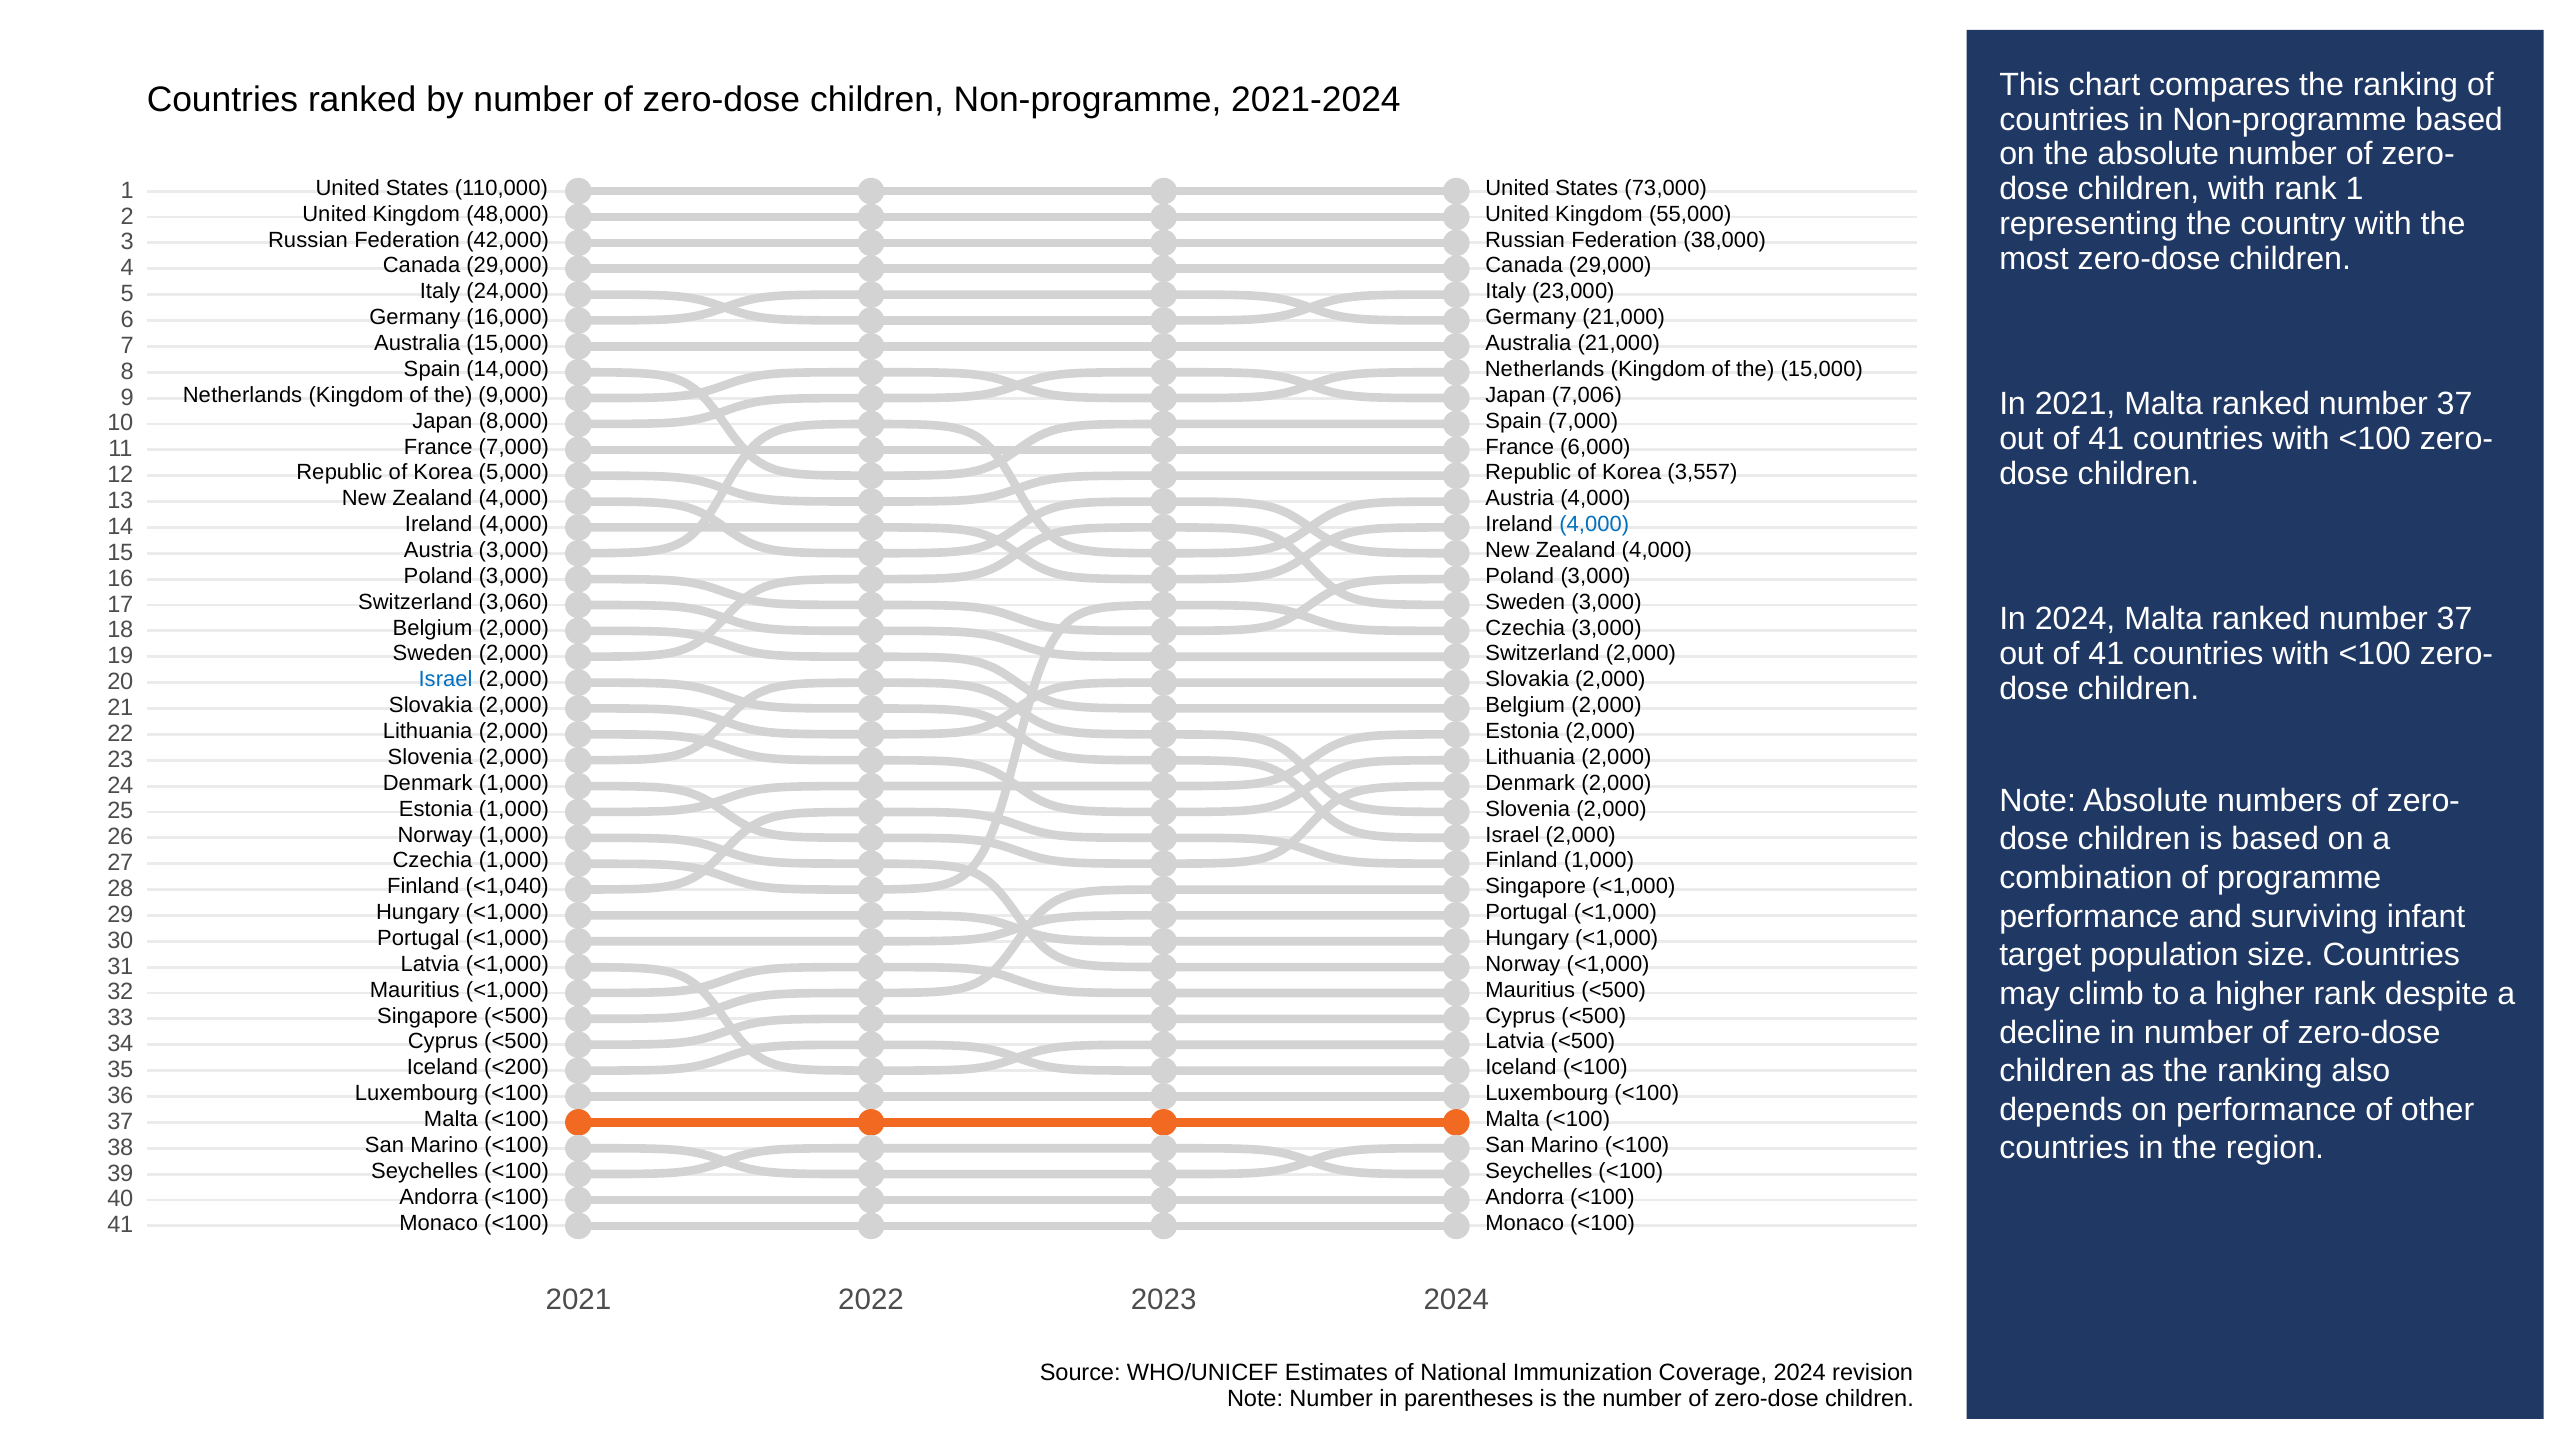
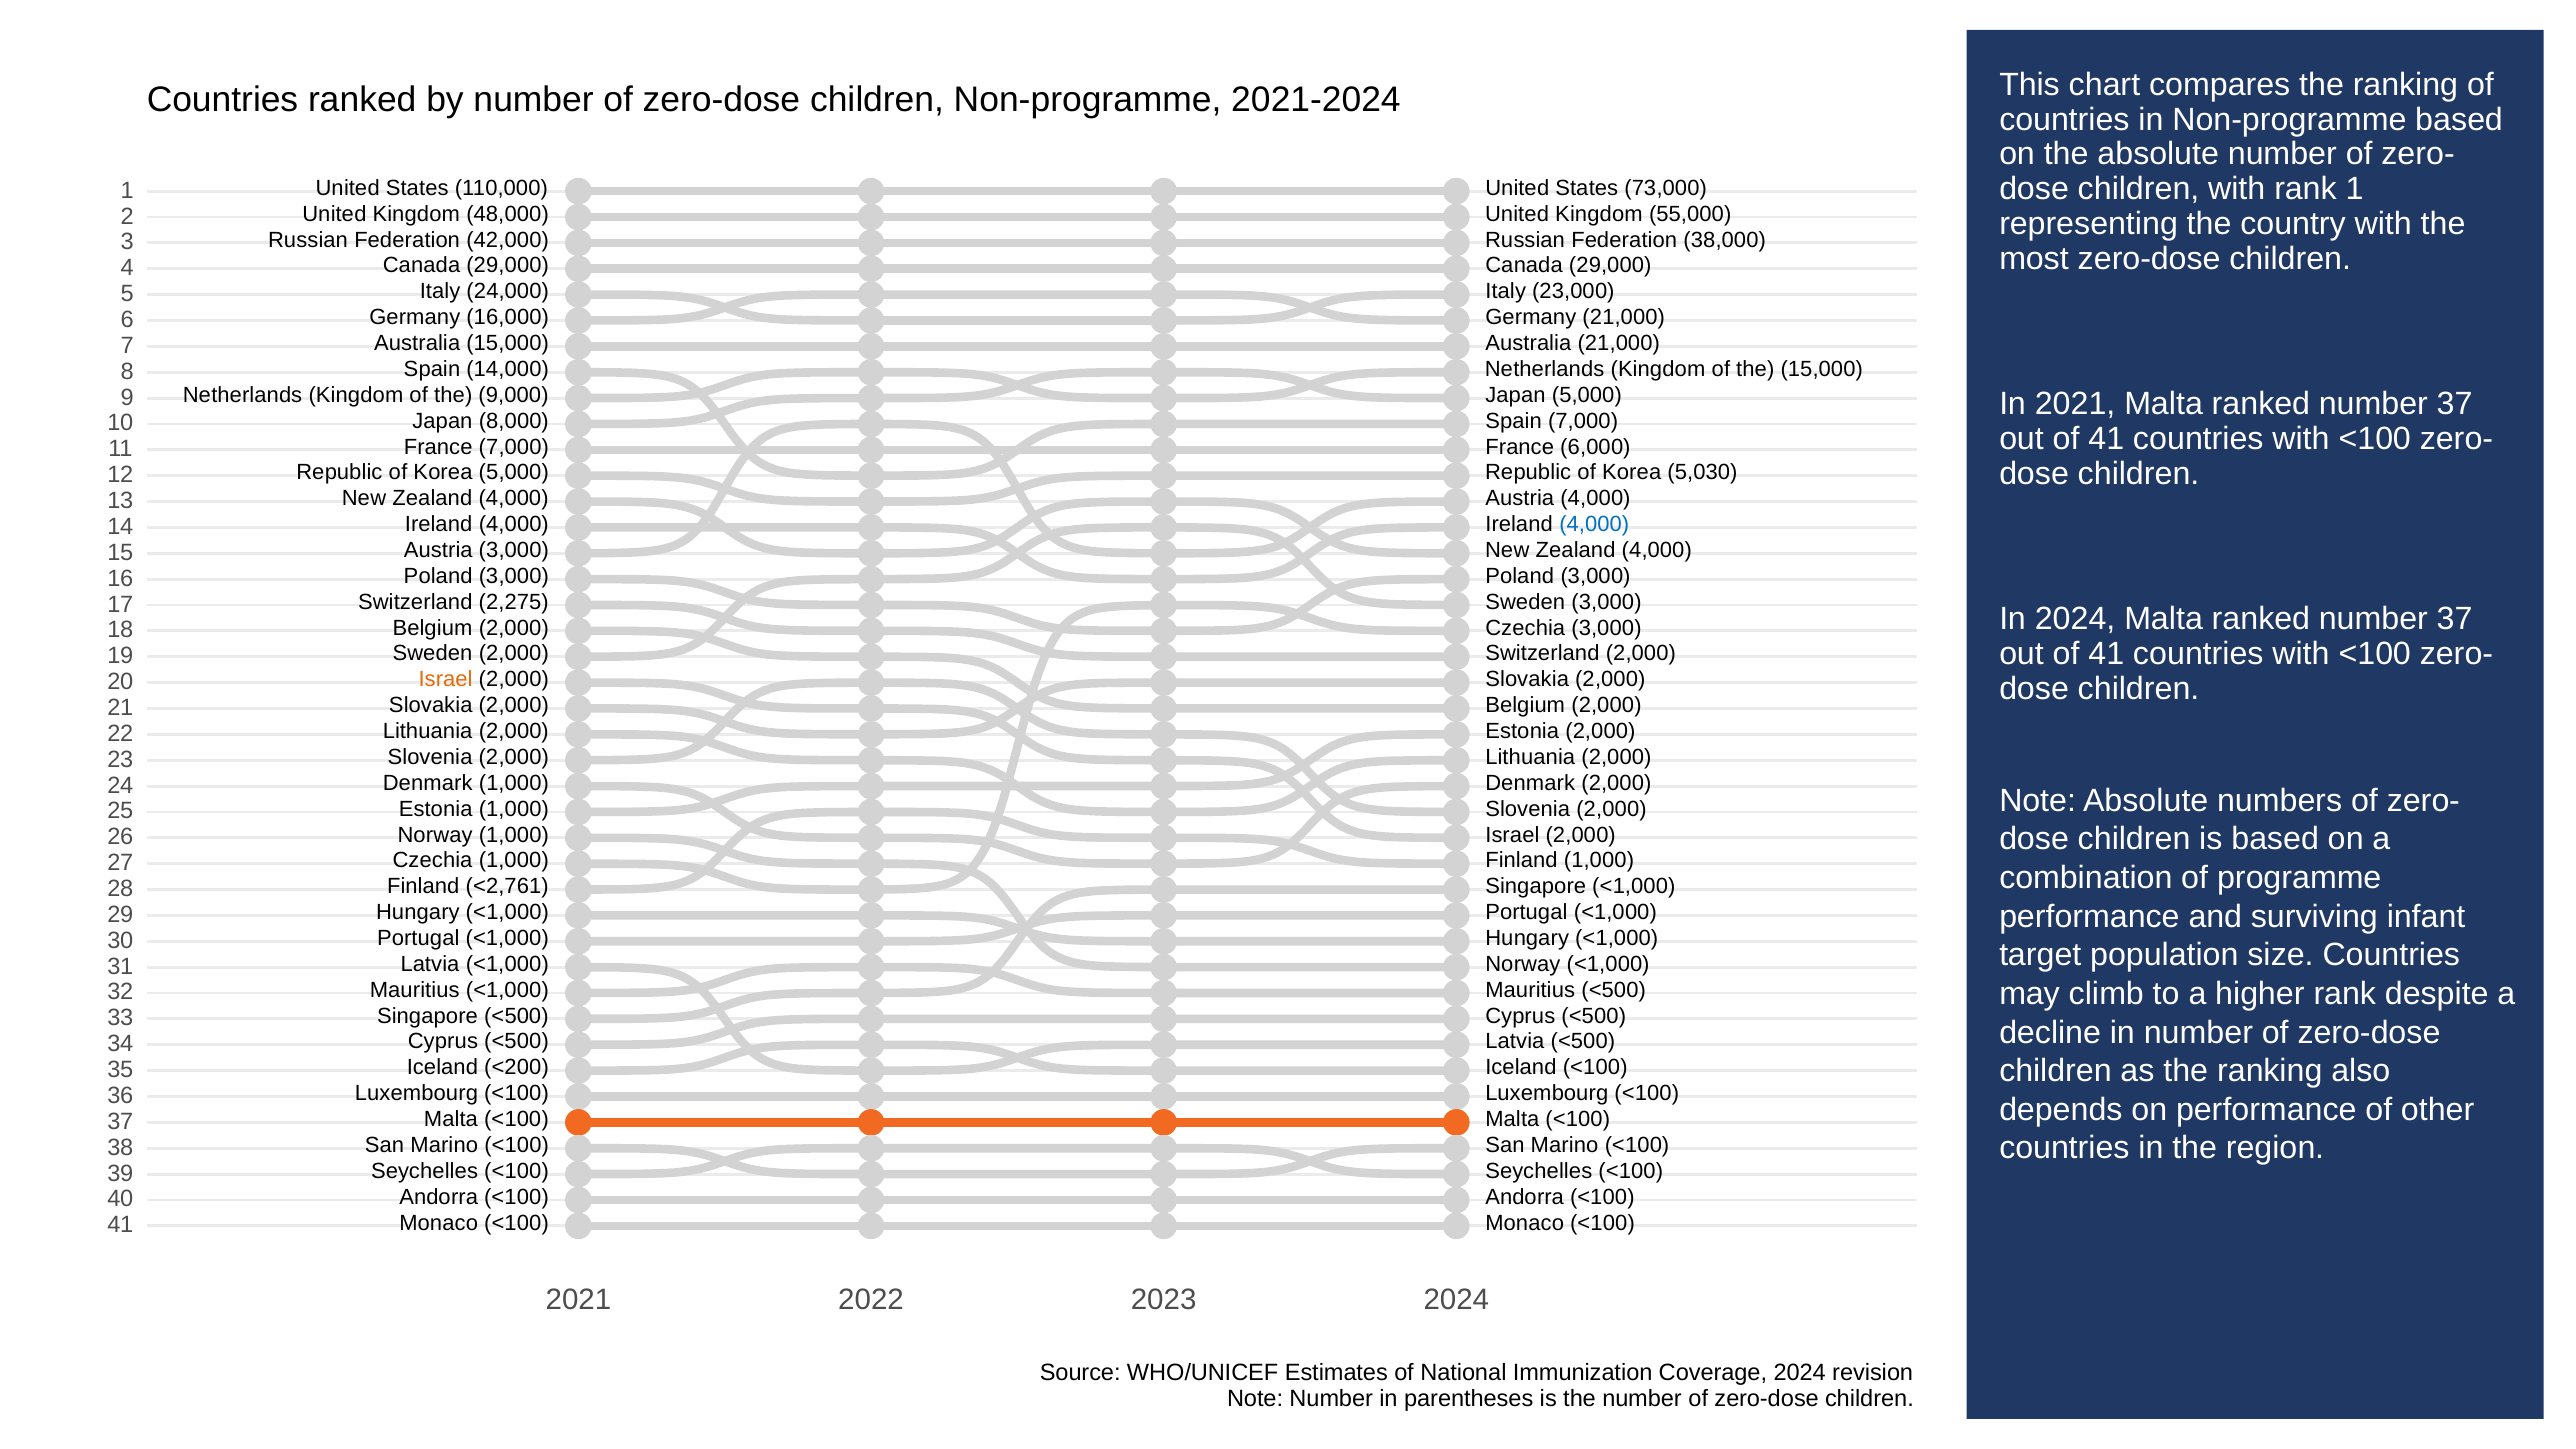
Japan 7,006: 7,006 -> 5,000 (1587, 395)
3,557: 3,557 -> 5,030 (1702, 473)
3,060: 3,060 -> 2,275 (514, 602)
Israel colour: blue -> orange (446, 680)
<1,040: <1,040 -> <2,761 (507, 887)
